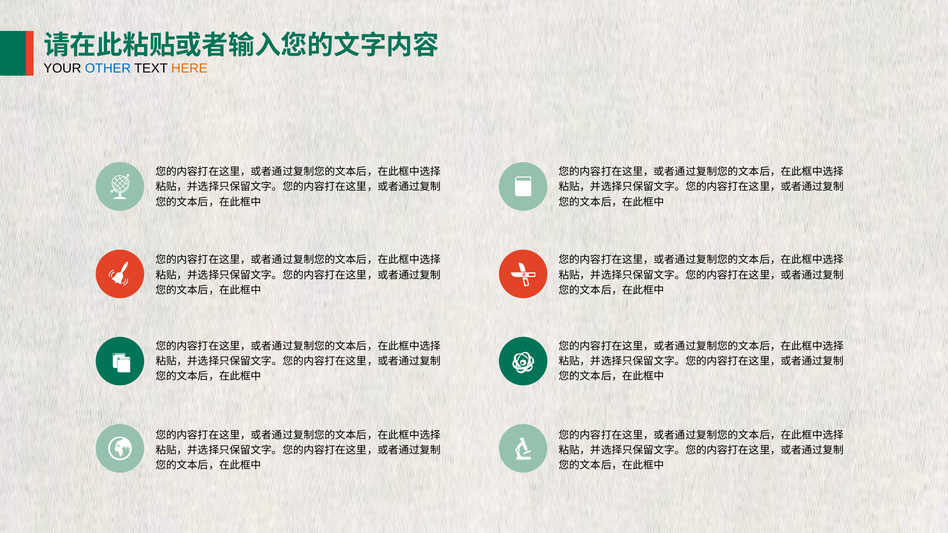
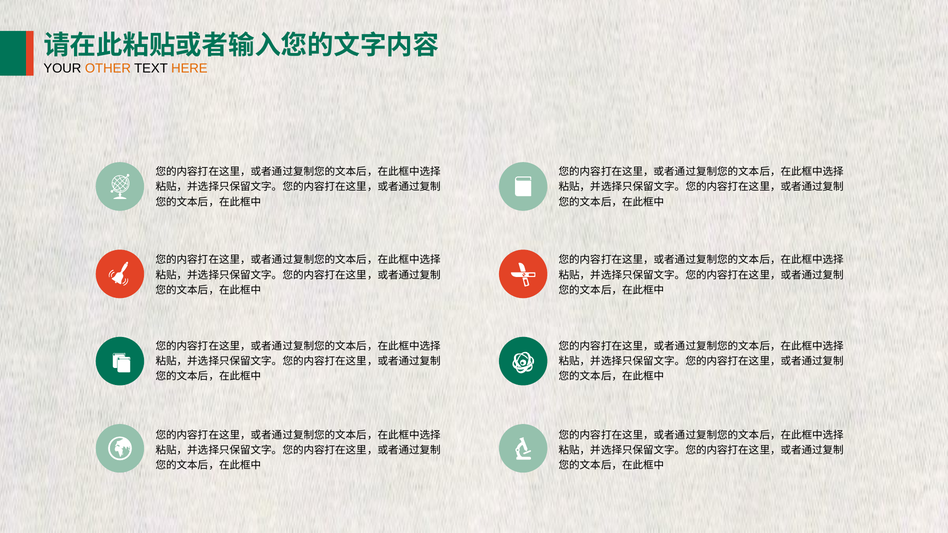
OTHER colour: blue -> orange (108, 68)
